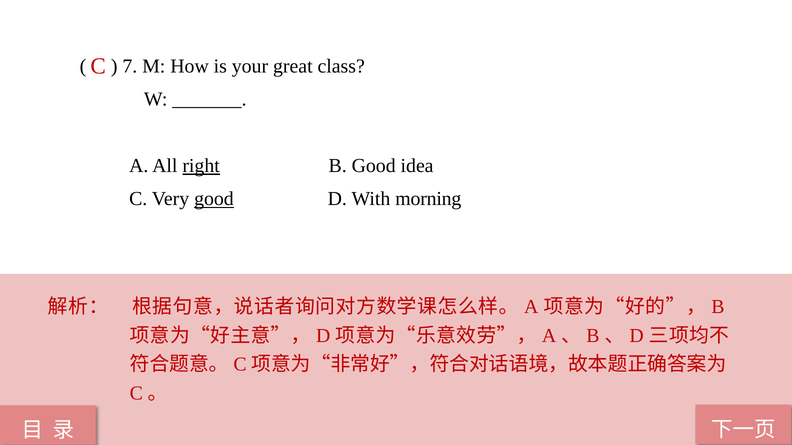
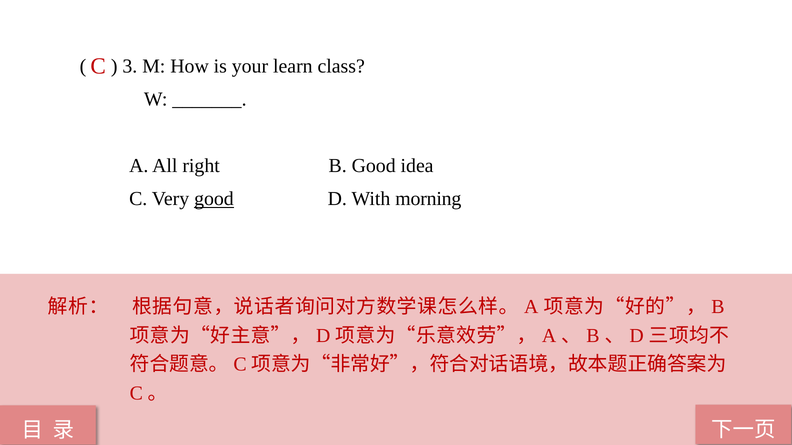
7: 7 -> 3 (130, 66)
great: great -> learn (293, 66)
right underline: present -> none (201, 166)
